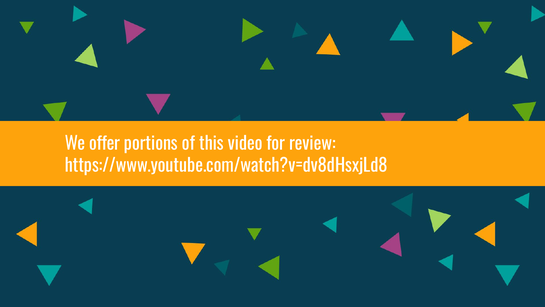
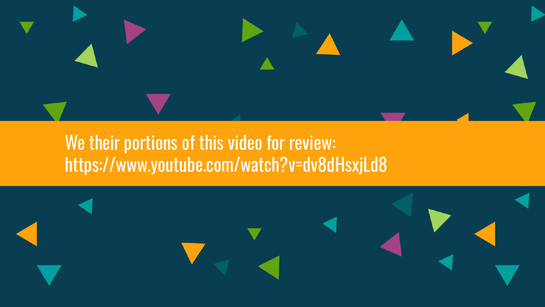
offer: offer -> their (105, 144)
